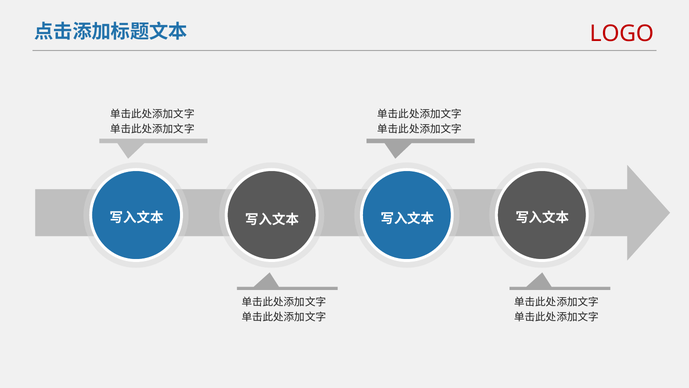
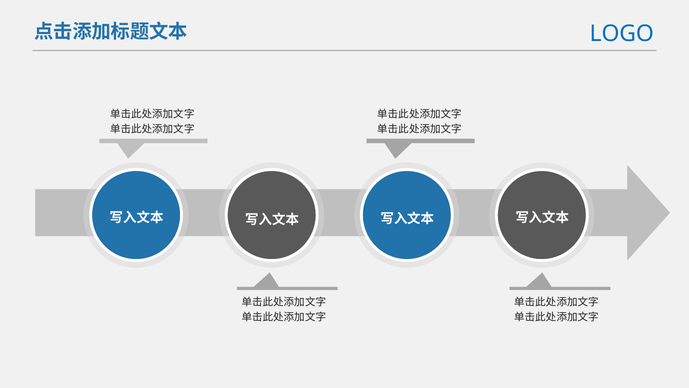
LOGO colour: red -> blue (622, 33)
